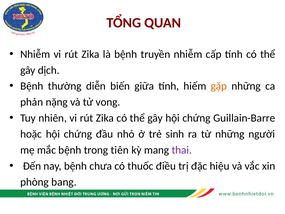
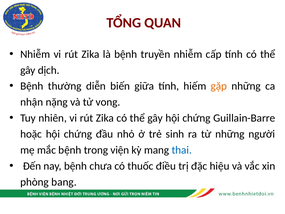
phản: phản -> nhận (32, 102)
tiên: tiên -> viện (120, 150)
thai colour: purple -> blue (182, 150)
